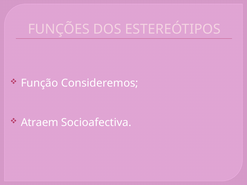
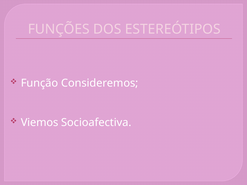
Atraem: Atraem -> Viemos (40, 123)
